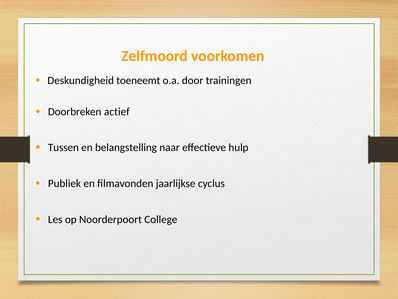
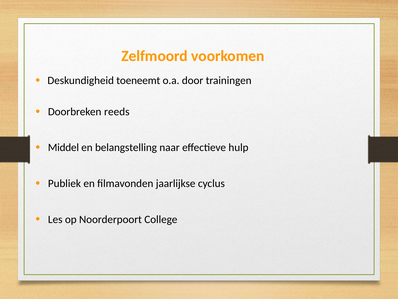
actief: actief -> reeds (117, 112)
Tussen: Tussen -> Middel (63, 147)
